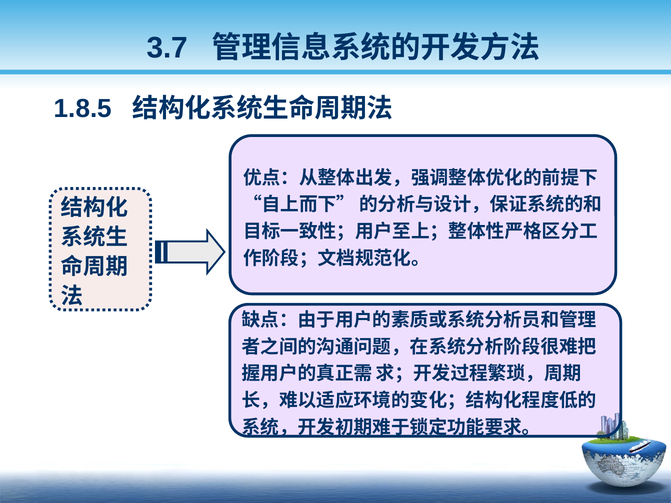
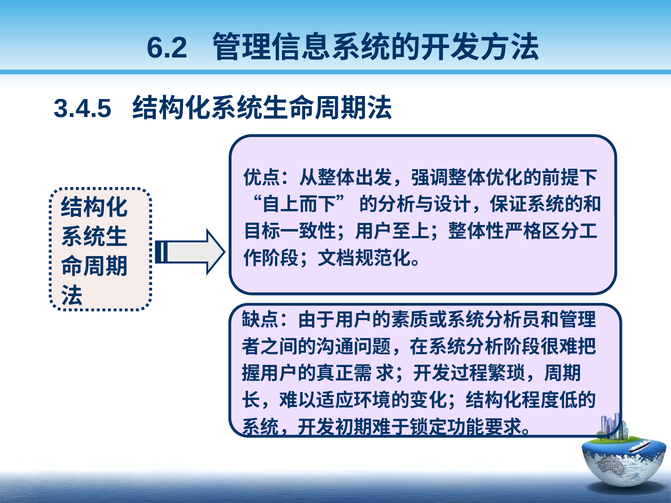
3.7: 3.7 -> 6.2 (167, 48)
1.8.5: 1.8.5 -> 3.4.5 (83, 109)
